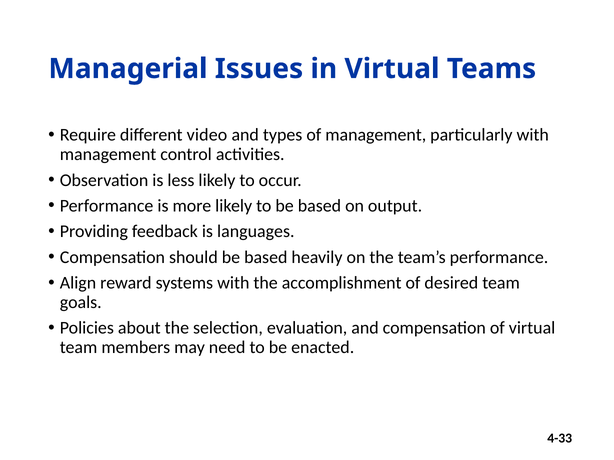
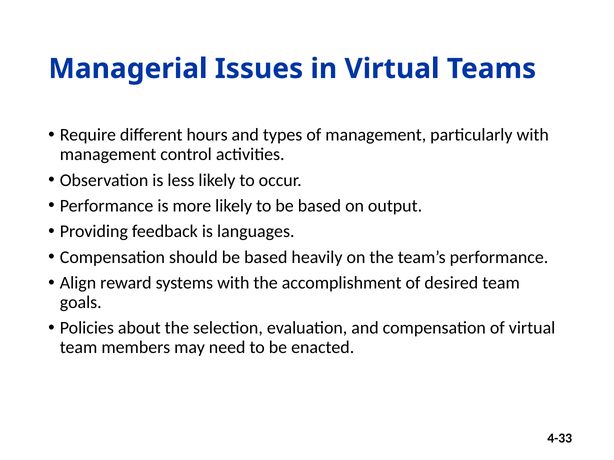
video: video -> hours (207, 135)
